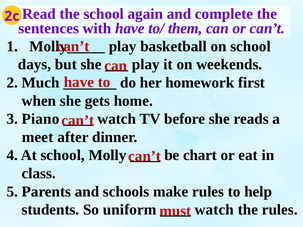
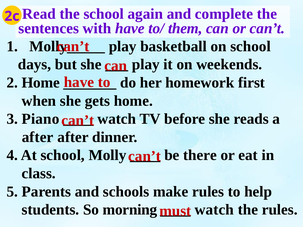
2 Much: Much -> Home (41, 83)
meet: meet -> after (38, 137)
chart: chart -> there (200, 155)
uniform: uniform -> morning (130, 210)
